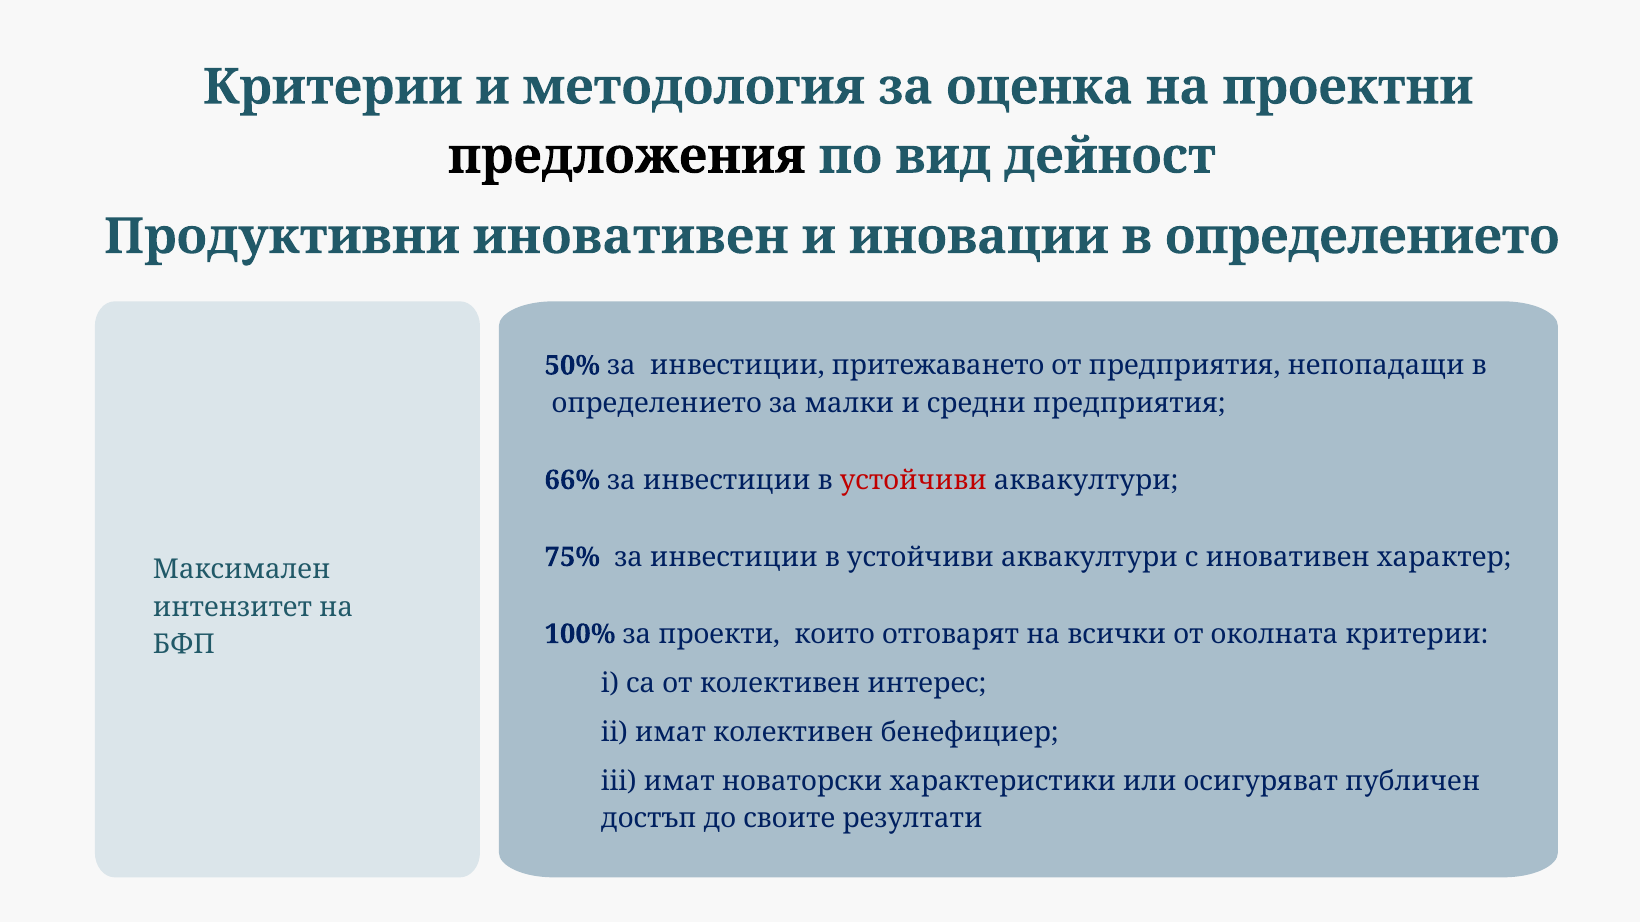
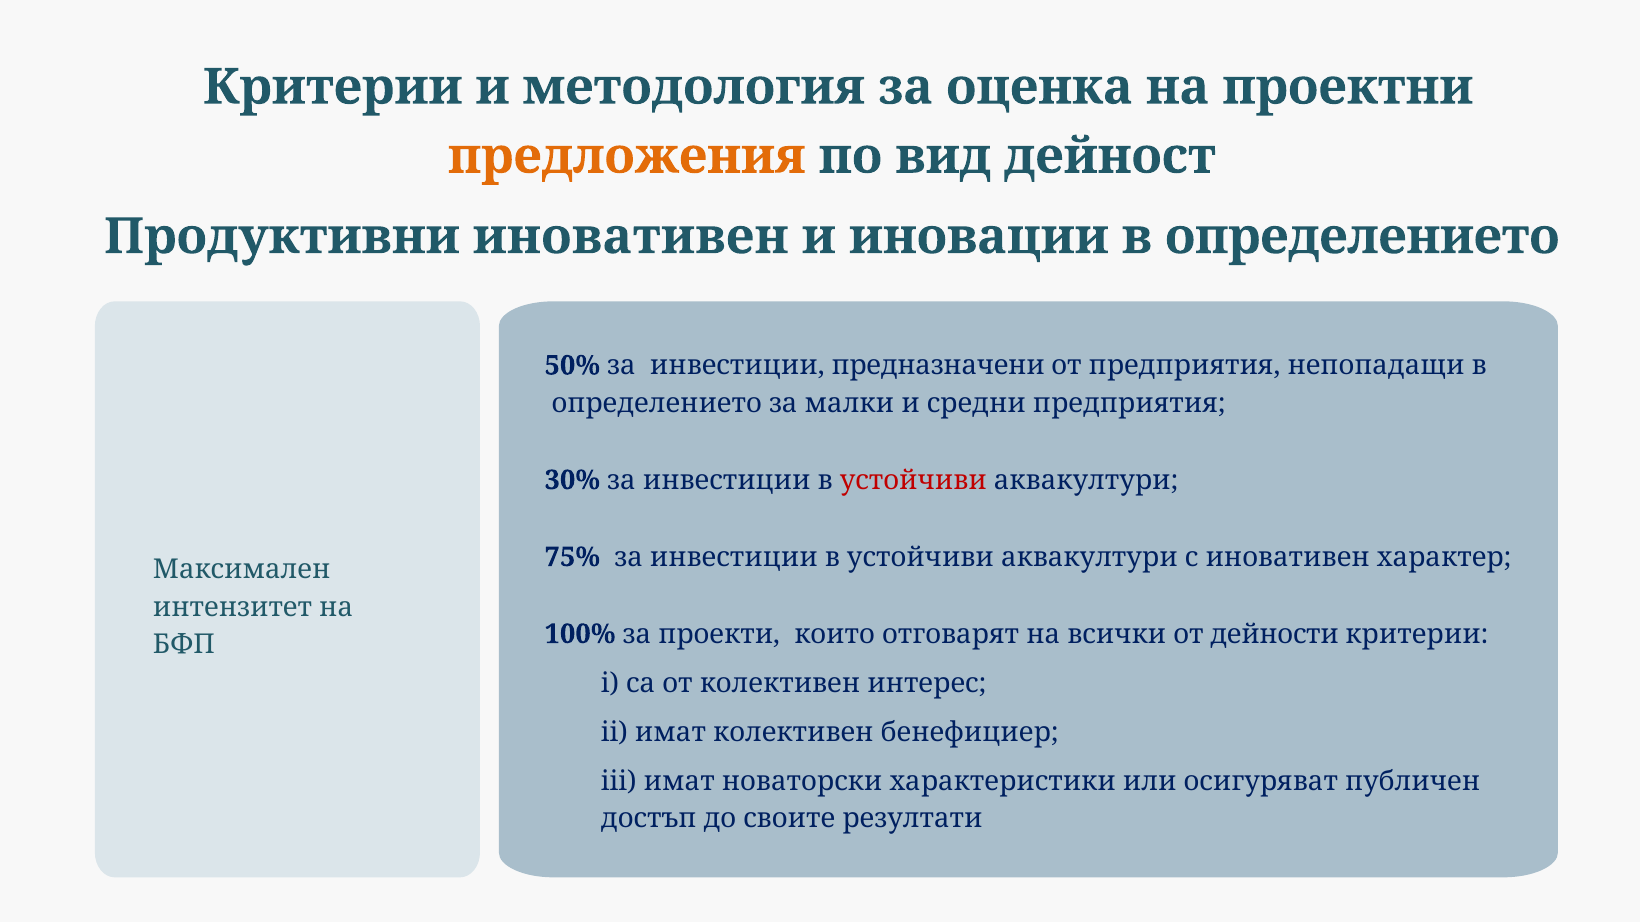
предложения colour: black -> orange (627, 156)
притежаването: притежаването -> предназначени (938, 366)
66%: 66% -> 30% (572, 480)
околната: околната -> дейности (1275, 634)
